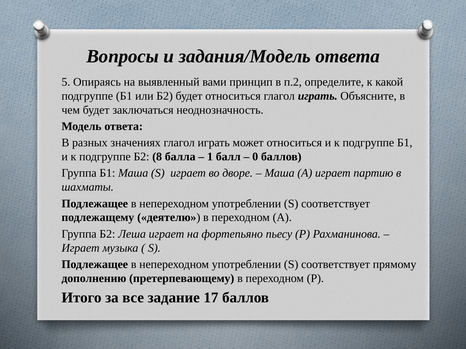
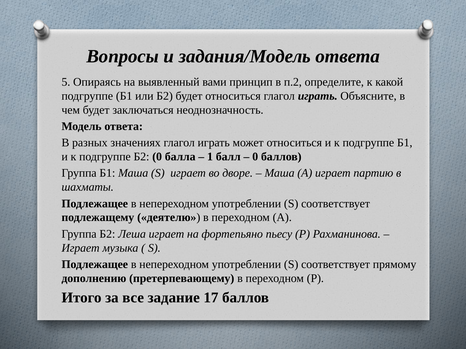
Б2 8: 8 -> 0 (157, 157)
